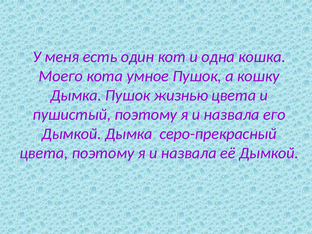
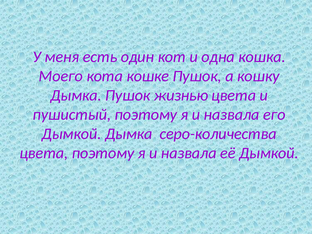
умное: умное -> кошке (148, 76)
серо-прекрасный: серо-прекрасный -> серо-количества (218, 134)
